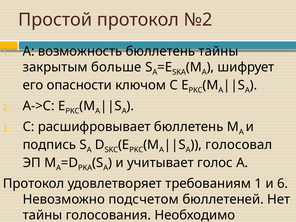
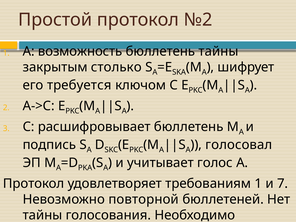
больше: больше -> столько (116, 67)
опасности: опасности -> требуется (79, 85)
6: 6 -> 7 (283, 184)
подсчетом: подсчетом -> повторной (144, 199)
